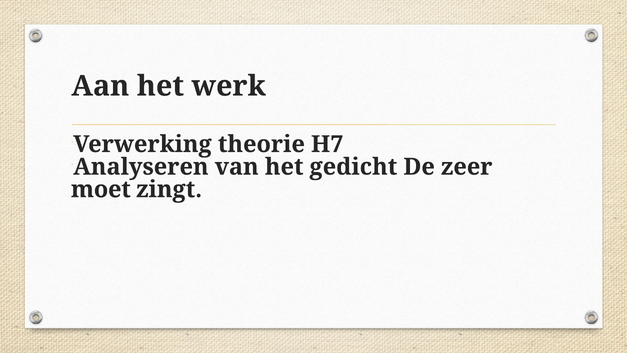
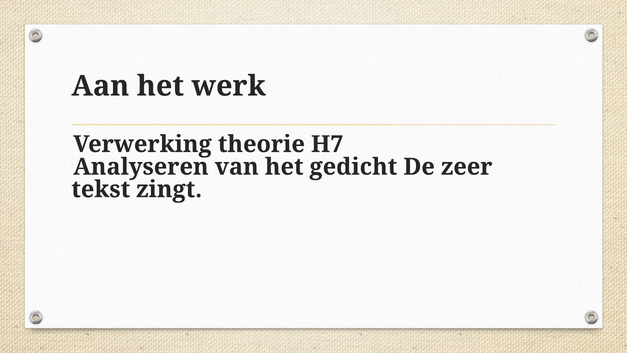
moet: moet -> tekst (101, 189)
